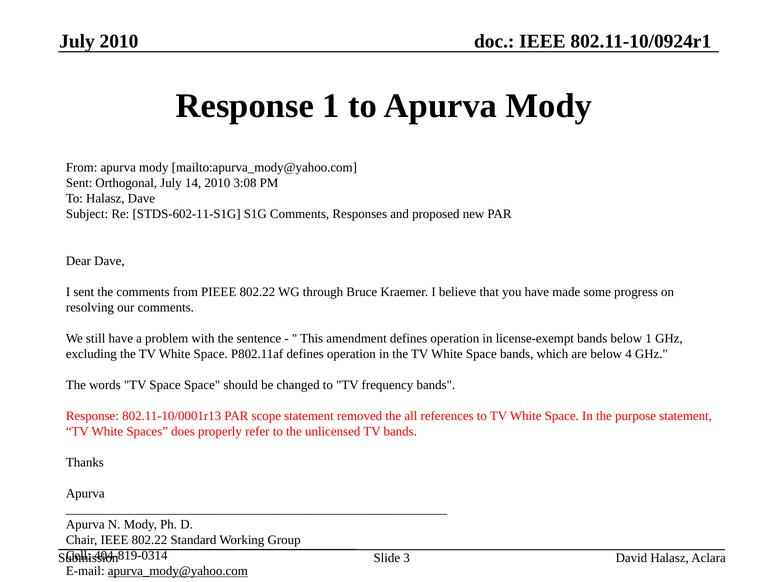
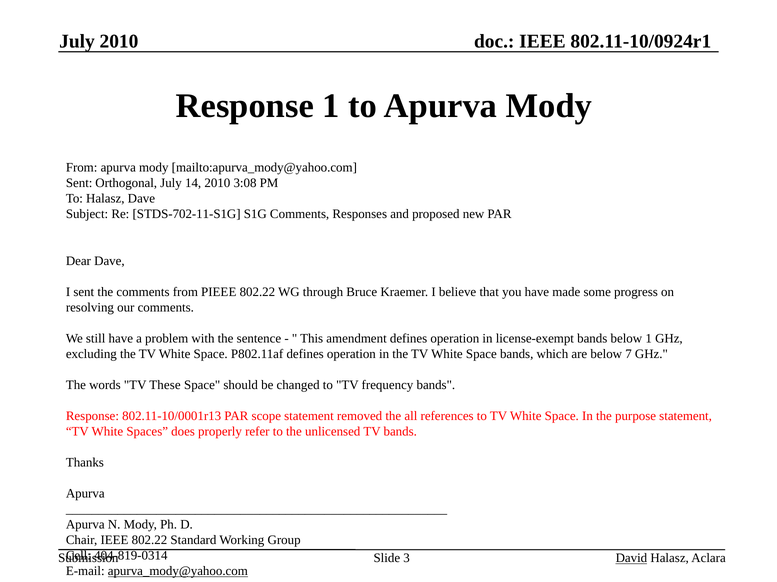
STDS-602-11-S1G: STDS-602-11-S1G -> STDS-702-11-S1G (187, 214)
4: 4 -> 7 (628, 354)
TV Space: Space -> These (165, 385)
David underline: none -> present (631, 559)
